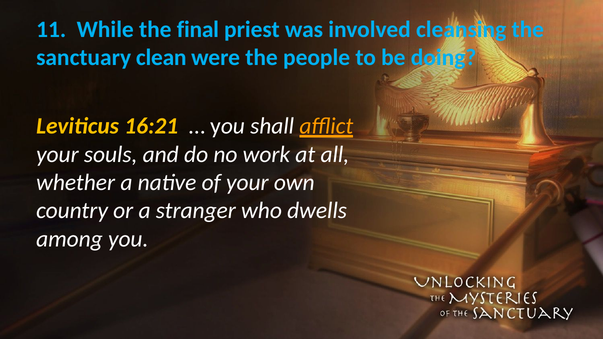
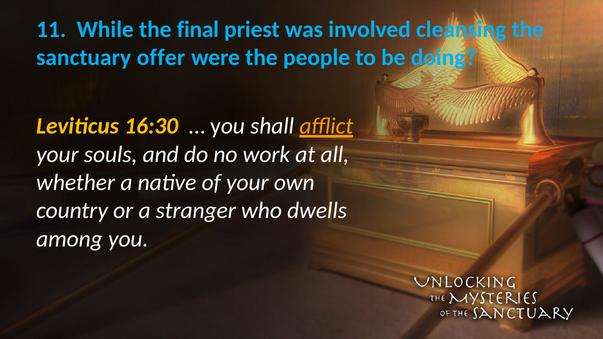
clean: clean -> offer (161, 58)
16:21: 16:21 -> 16:30 (151, 126)
